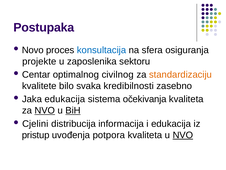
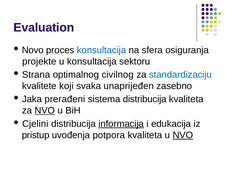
Postupaka: Postupaka -> Evaluation (44, 27)
u zaposlenika: zaposlenika -> konsultacija (92, 61)
Centar: Centar -> Strana (36, 74)
standardizaciju colour: orange -> blue (180, 74)
bilo: bilo -> koji (66, 86)
kredibilnosti: kredibilnosti -> unaprijeđen (129, 86)
Jaka edukacija: edukacija -> prerađeni (65, 99)
sistema očekivanja: očekivanja -> distribucija (145, 99)
BiH underline: present -> none (73, 110)
informacija underline: none -> present (121, 123)
